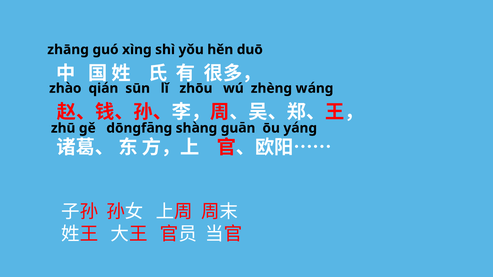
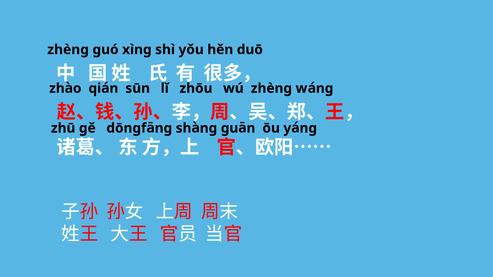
zhānɡ: zhānɡ -> zhènɡ (68, 50)
